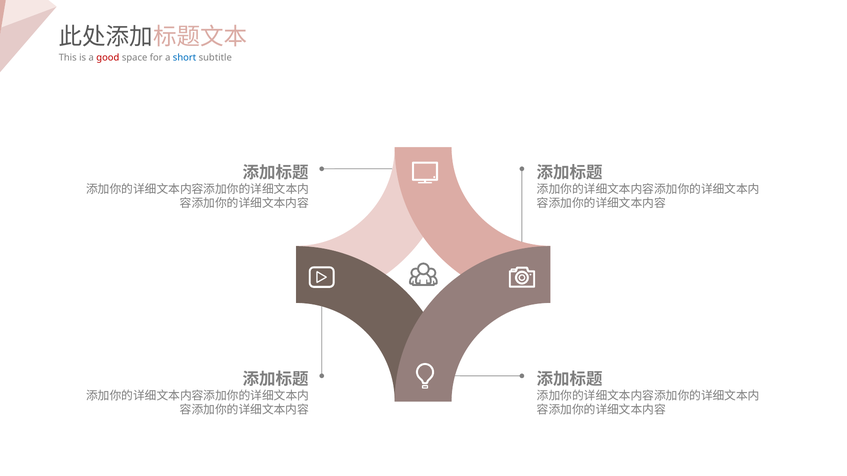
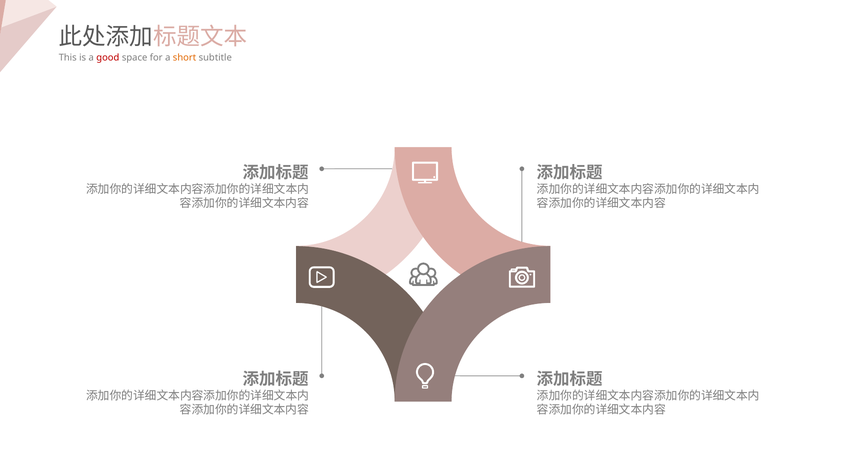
short colour: blue -> orange (185, 58)
